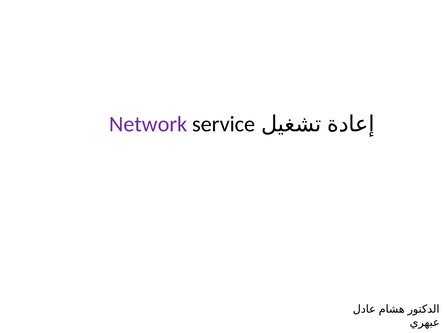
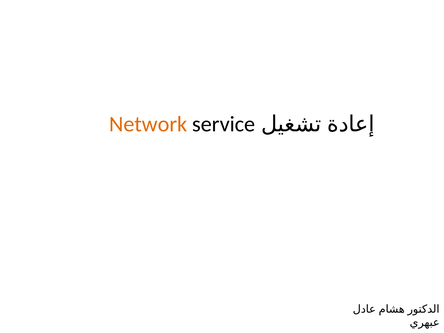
Network colour: purple -> orange (148, 124)
